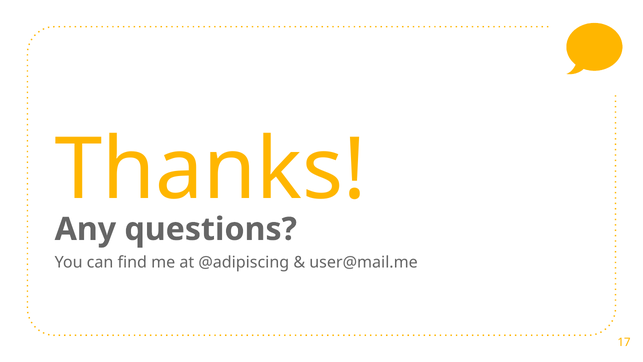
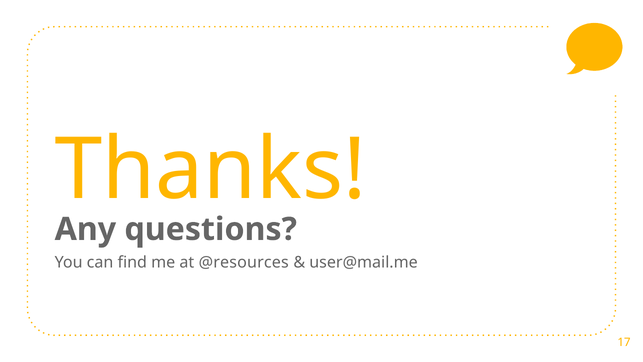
@adipiscing: @adipiscing -> @resources (244, 262)
